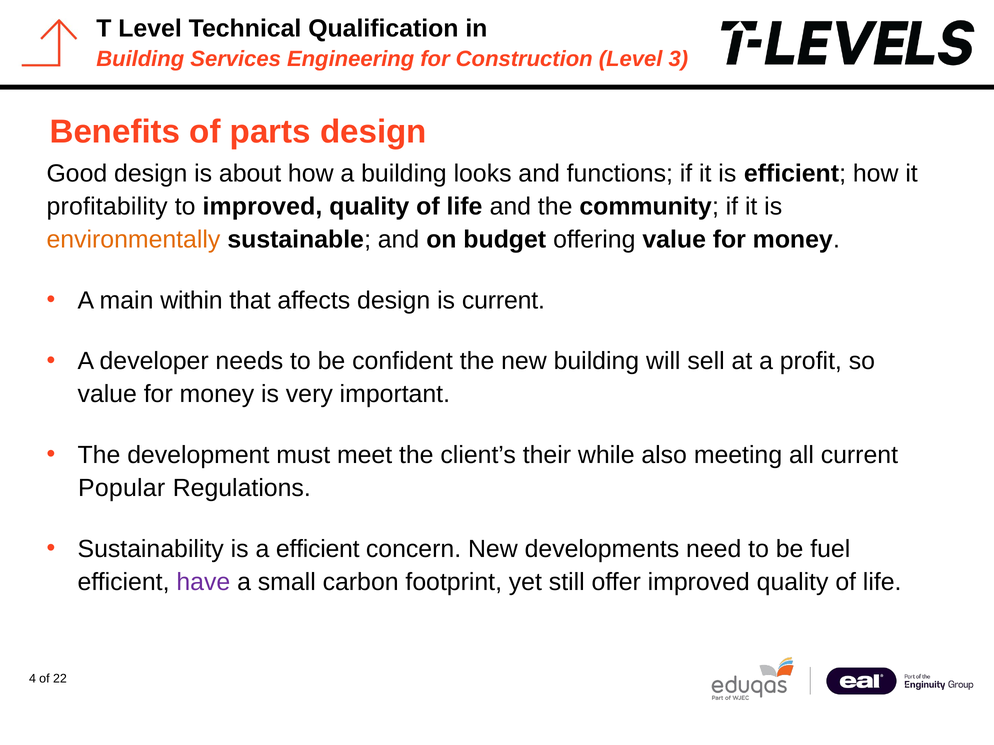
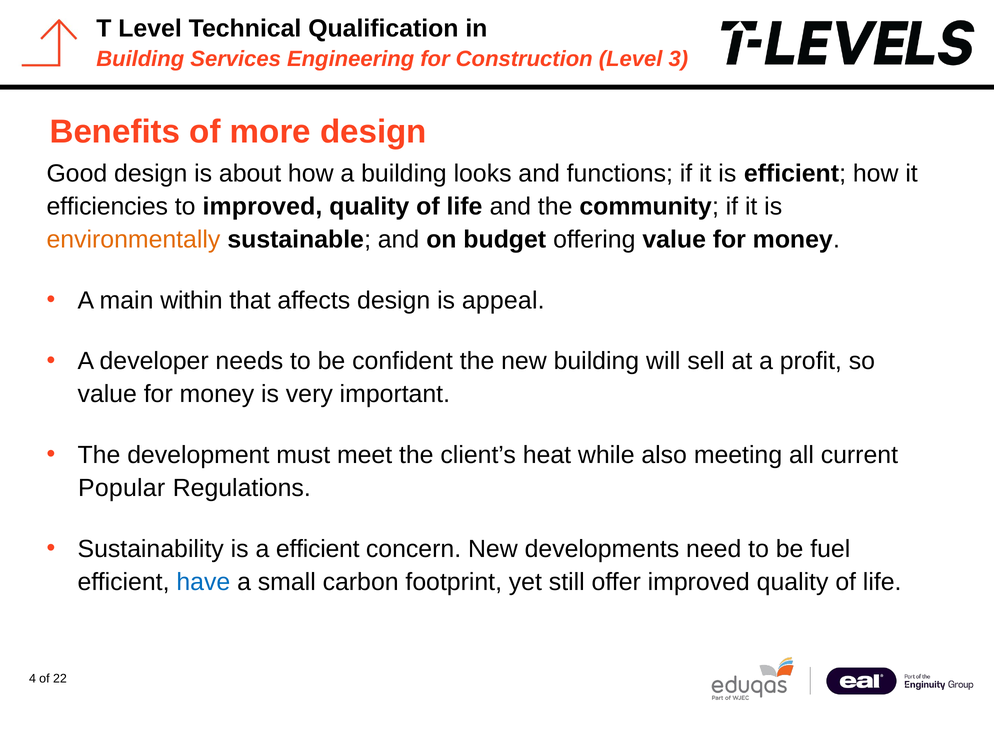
parts: parts -> more (270, 132)
profitability: profitability -> efficiencies (107, 207)
is current: current -> appeal (503, 301)
their: their -> heat (547, 455)
have colour: purple -> blue (203, 582)
